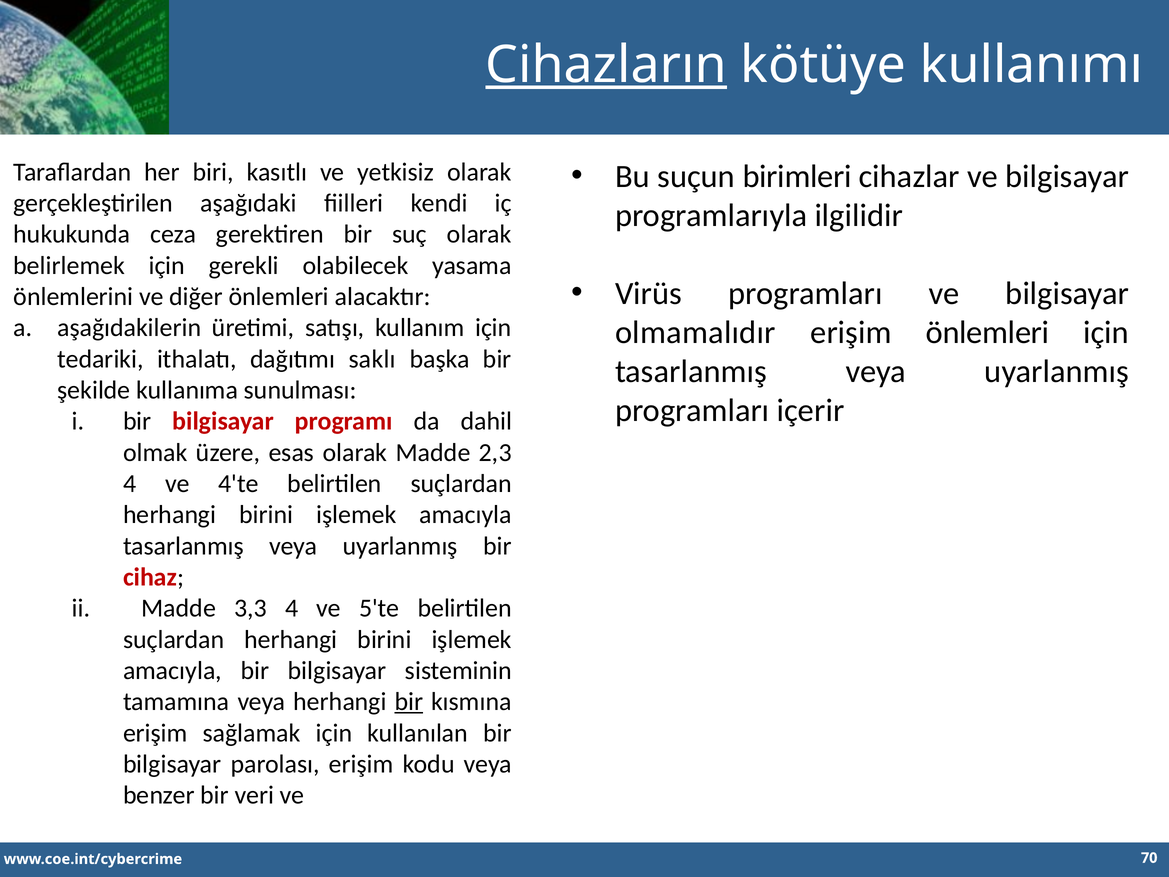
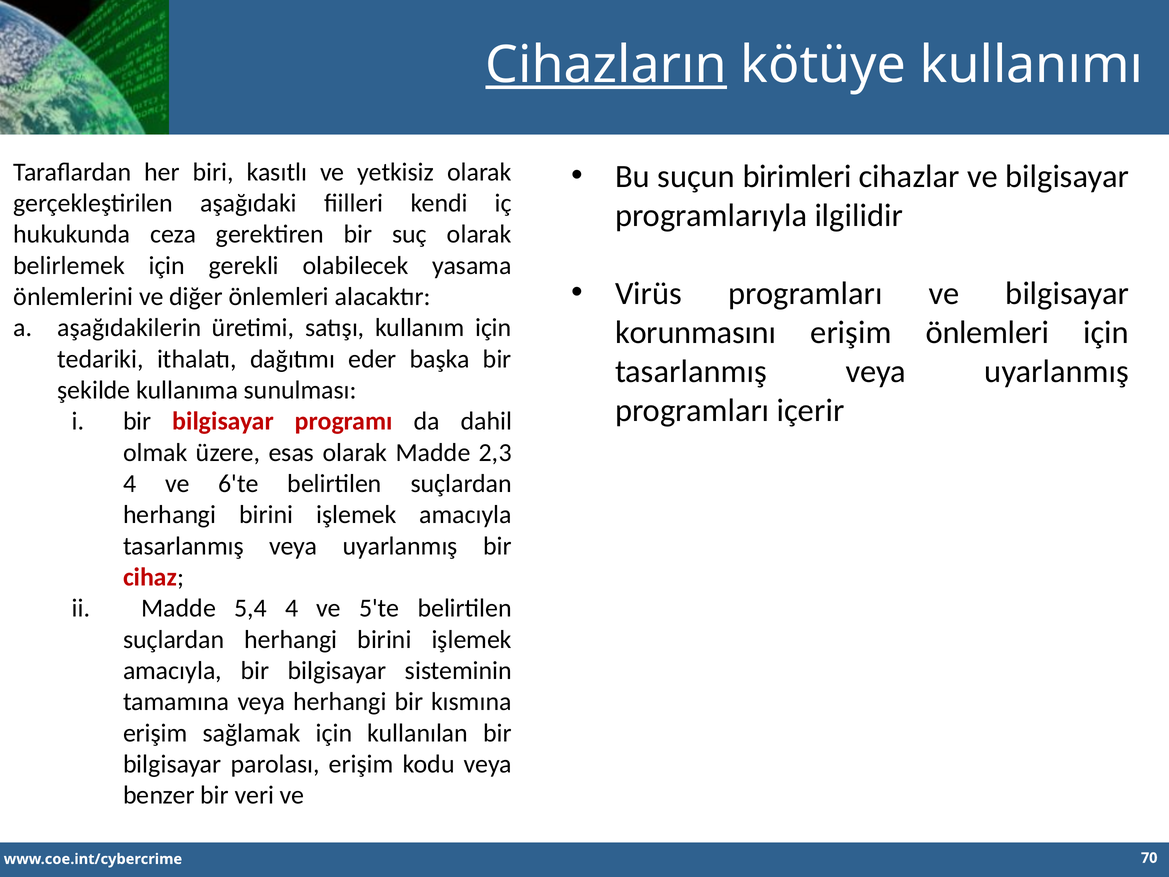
olmamalıdır: olmamalıdır -> korunmasını (696, 332)
saklı: saklı -> eder (372, 359)
4'te: 4'te -> 6'te (239, 483)
3,3: 3,3 -> 5,4 (251, 608)
bir underline: present -> none (409, 702)
